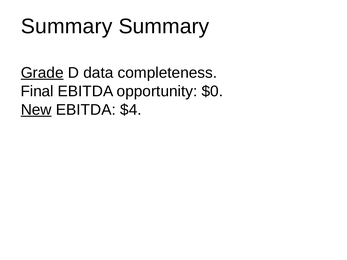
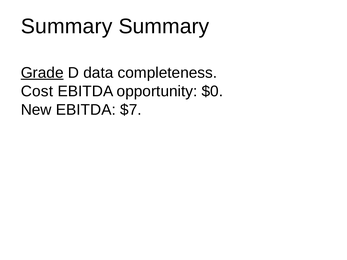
Final: Final -> Cost (37, 91)
New underline: present -> none (36, 110)
$4: $4 -> $7 (131, 110)
